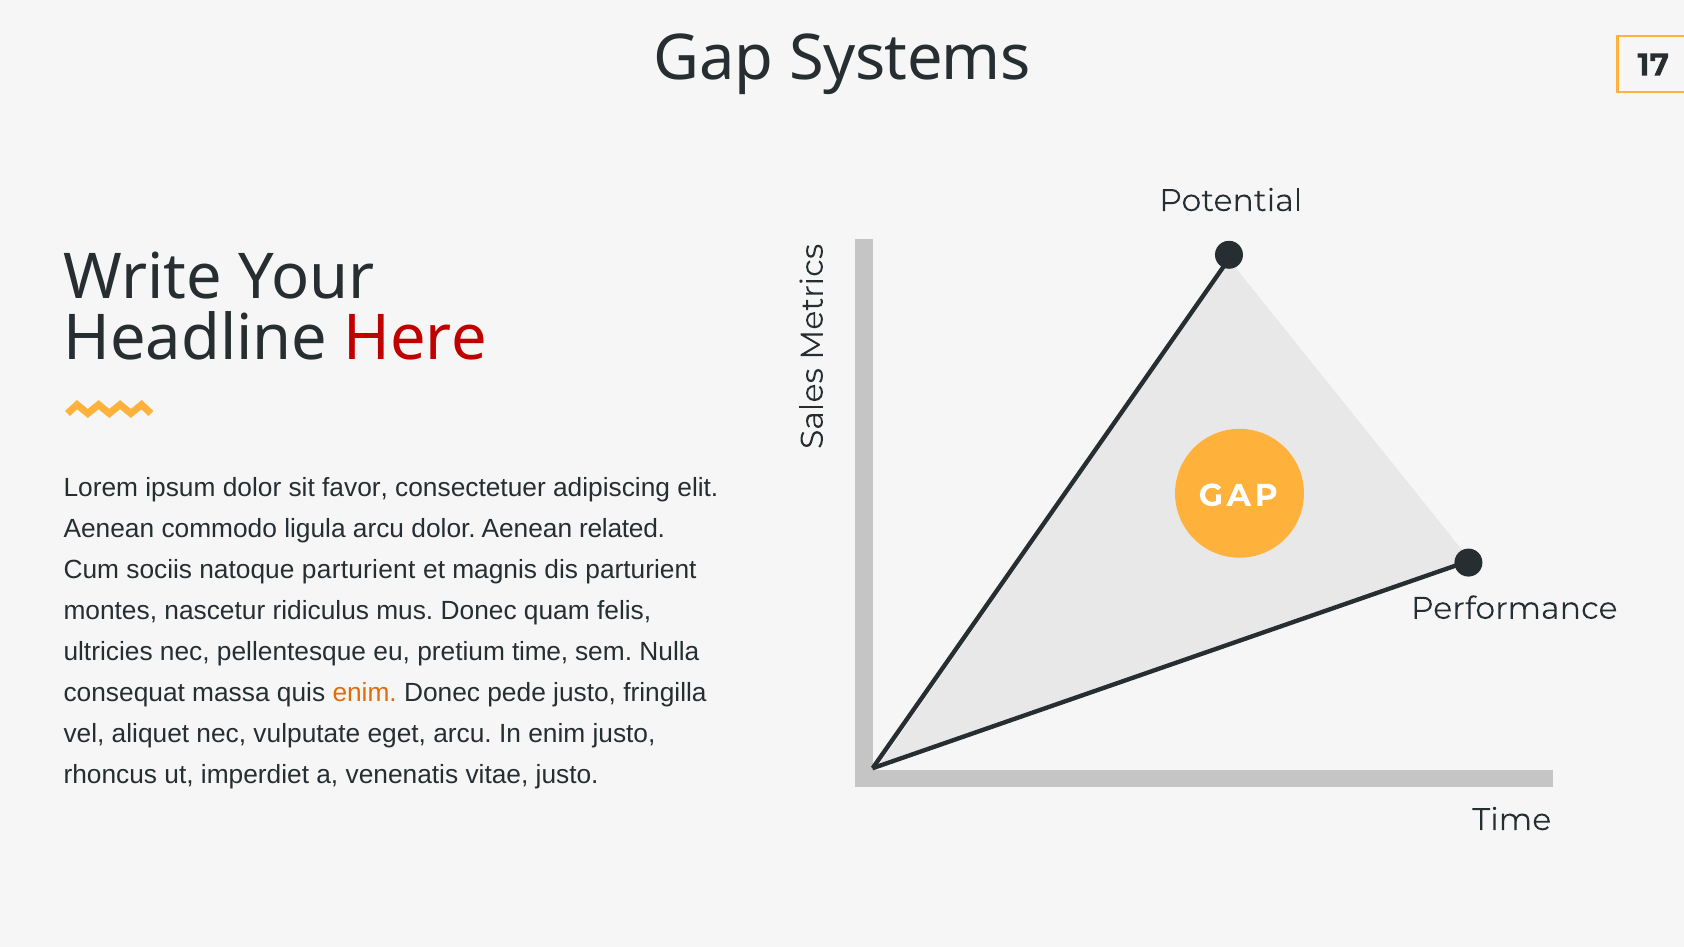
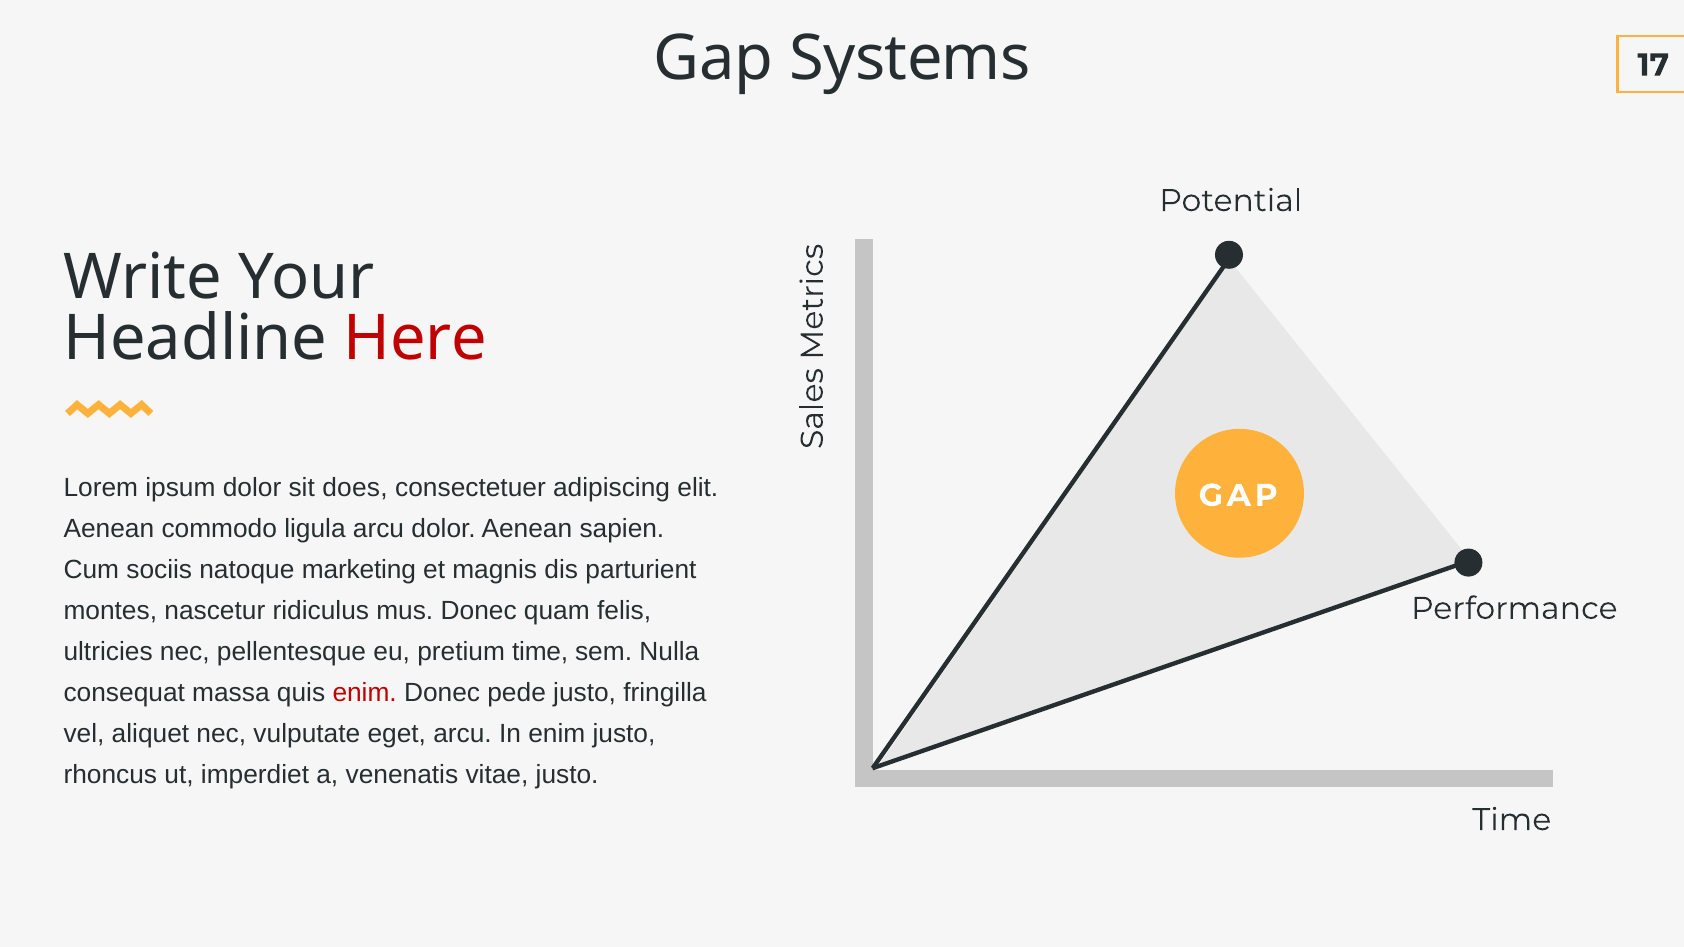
favor: favor -> does (355, 488)
related: related -> sapien (622, 529)
natoque parturient: parturient -> marketing (359, 570)
enim colour: orange -> red (365, 693)
